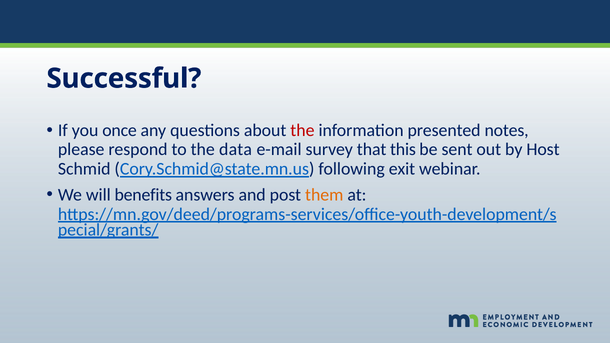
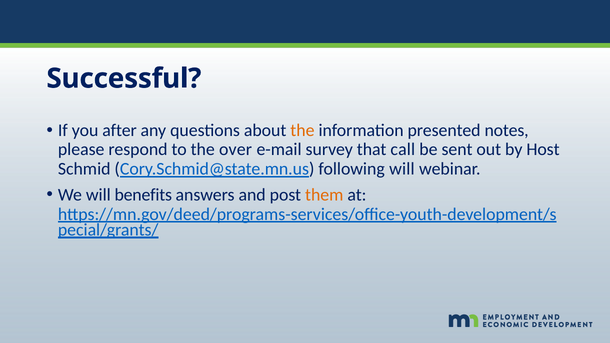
once: once -> after (120, 130)
the colour: red -> orange (302, 130)
data: data -> over (236, 150)
this: this -> call (403, 150)
following exit: exit -> will (402, 169)
